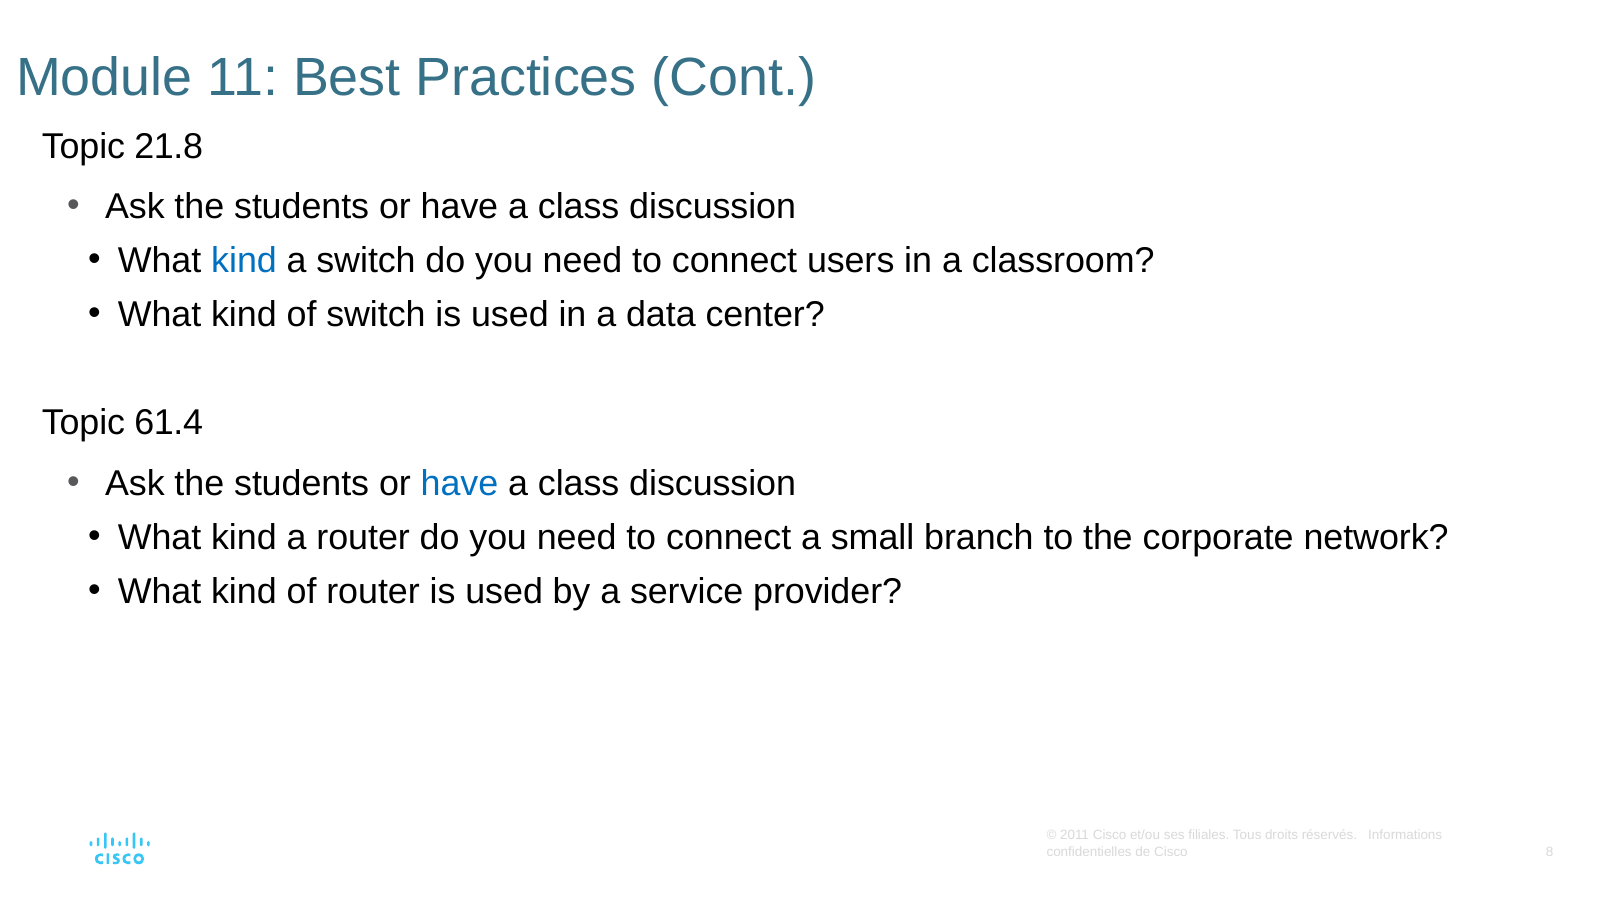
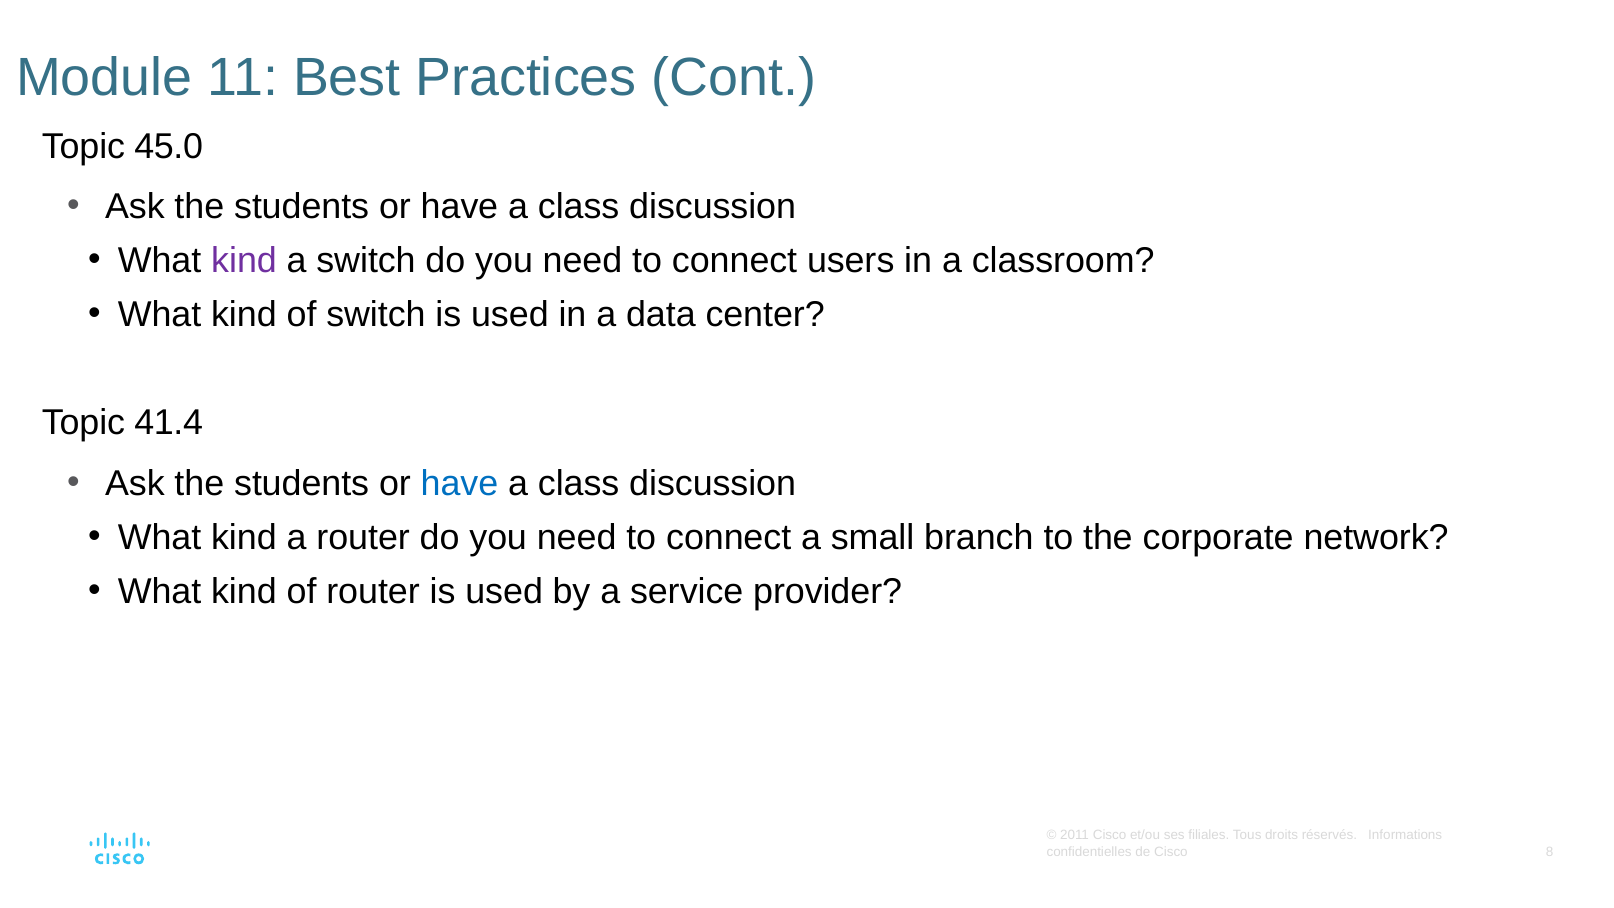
21.8: 21.8 -> 45.0 (169, 146)
kind colour: blue -> purple (244, 261)
61.4: 61.4 -> 41.4 (169, 423)
